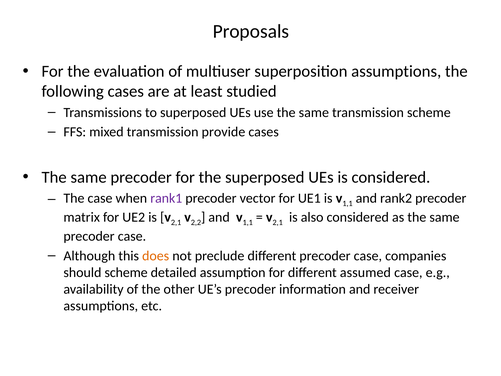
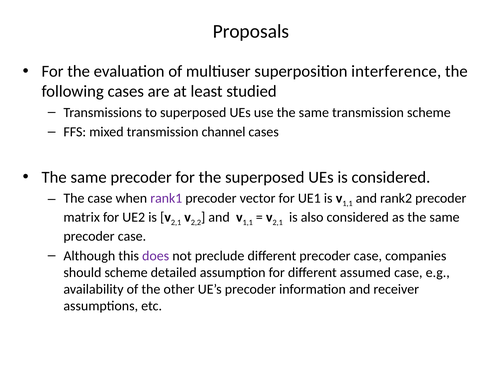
superposition assumptions: assumptions -> interference (396, 71)
provide: provide -> channel (224, 132)
does colour: orange -> purple (156, 256)
